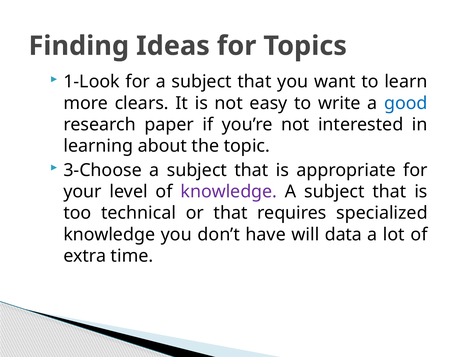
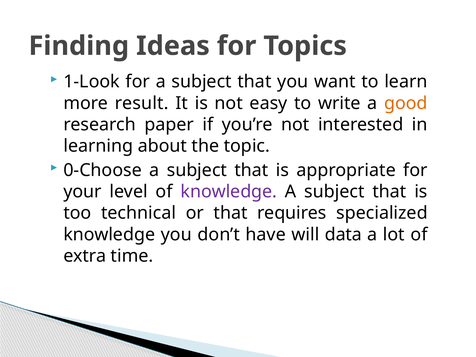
clears: clears -> result (142, 103)
good colour: blue -> orange (406, 103)
3-Choose: 3-Choose -> 0-Choose (103, 170)
